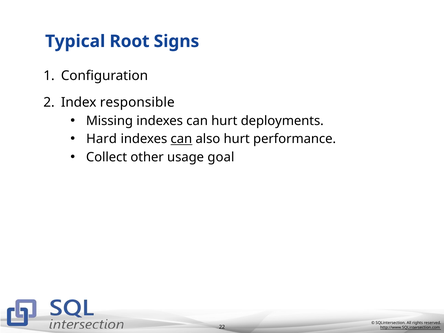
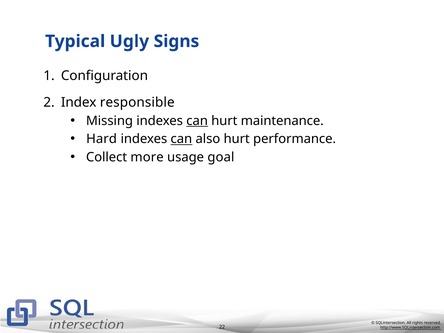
Root: Root -> Ugly (129, 41)
can underline: none -> present (197, 121)
deployments: deployments -> maintenance (282, 121)
other: other -> more (147, 157)
